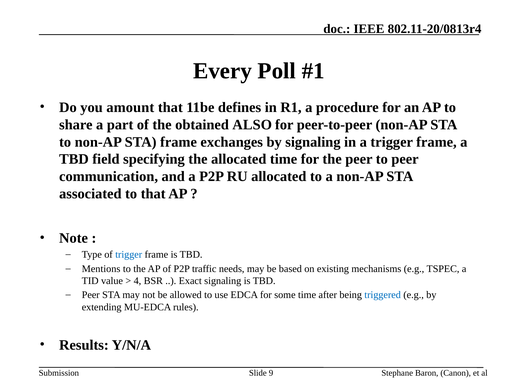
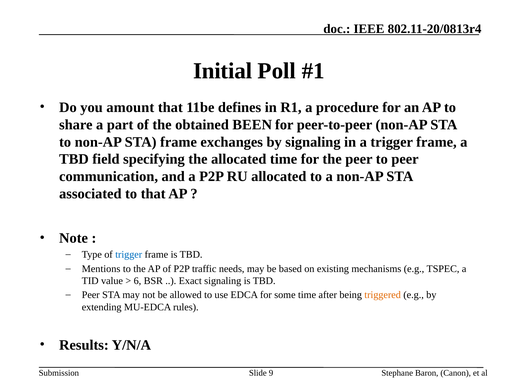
Every: Every -> Initial (223, 71)
ALSO: ALSO -> BEEN (252, 124)
4: 4 -> 6 (137, 280)
triggered colour: blue -> orange (383, 295)
